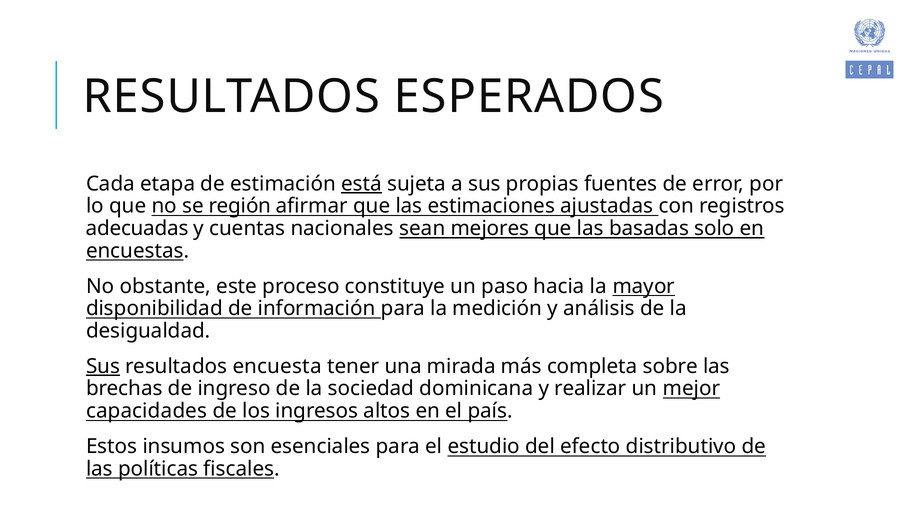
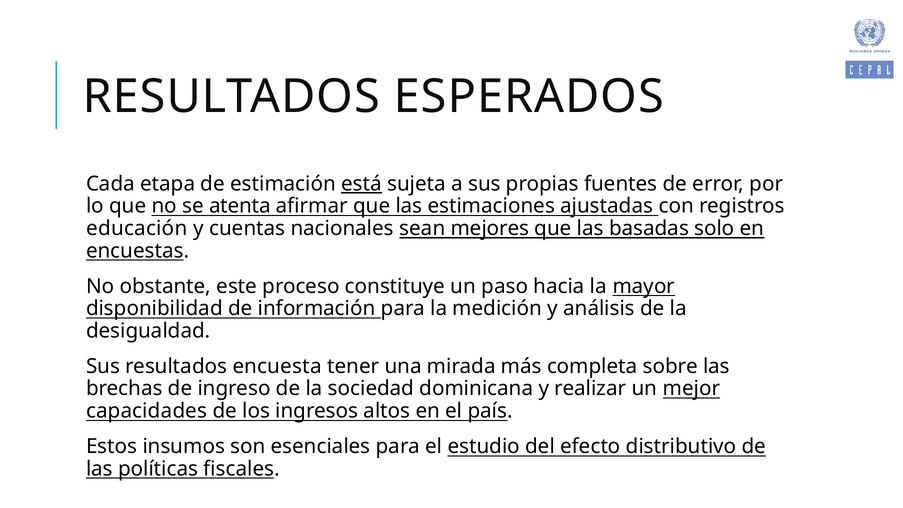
región: región -> atenta (240, 206)
adecuadas: adecuadas -> educación (137, 228)
Sus underline: present -> none (103, 366)
